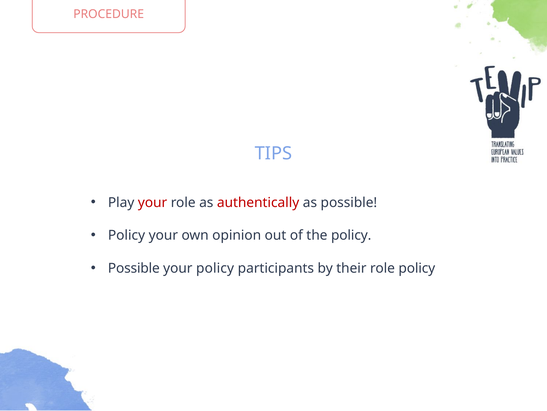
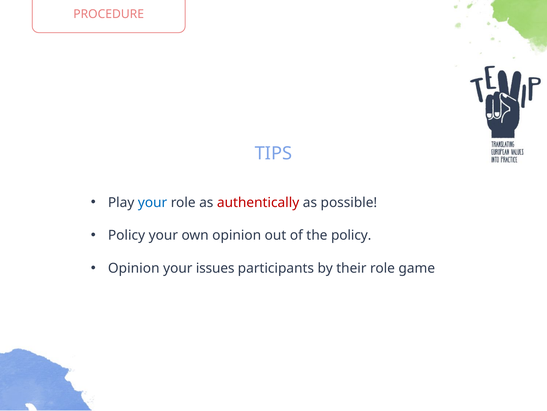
your colour: red -> blue (153, 202)
Possible: Possible -> Opinion (134, 268)
your policy: policy -> issues (215, 268)
role policy: policy -> game (417, 268)
